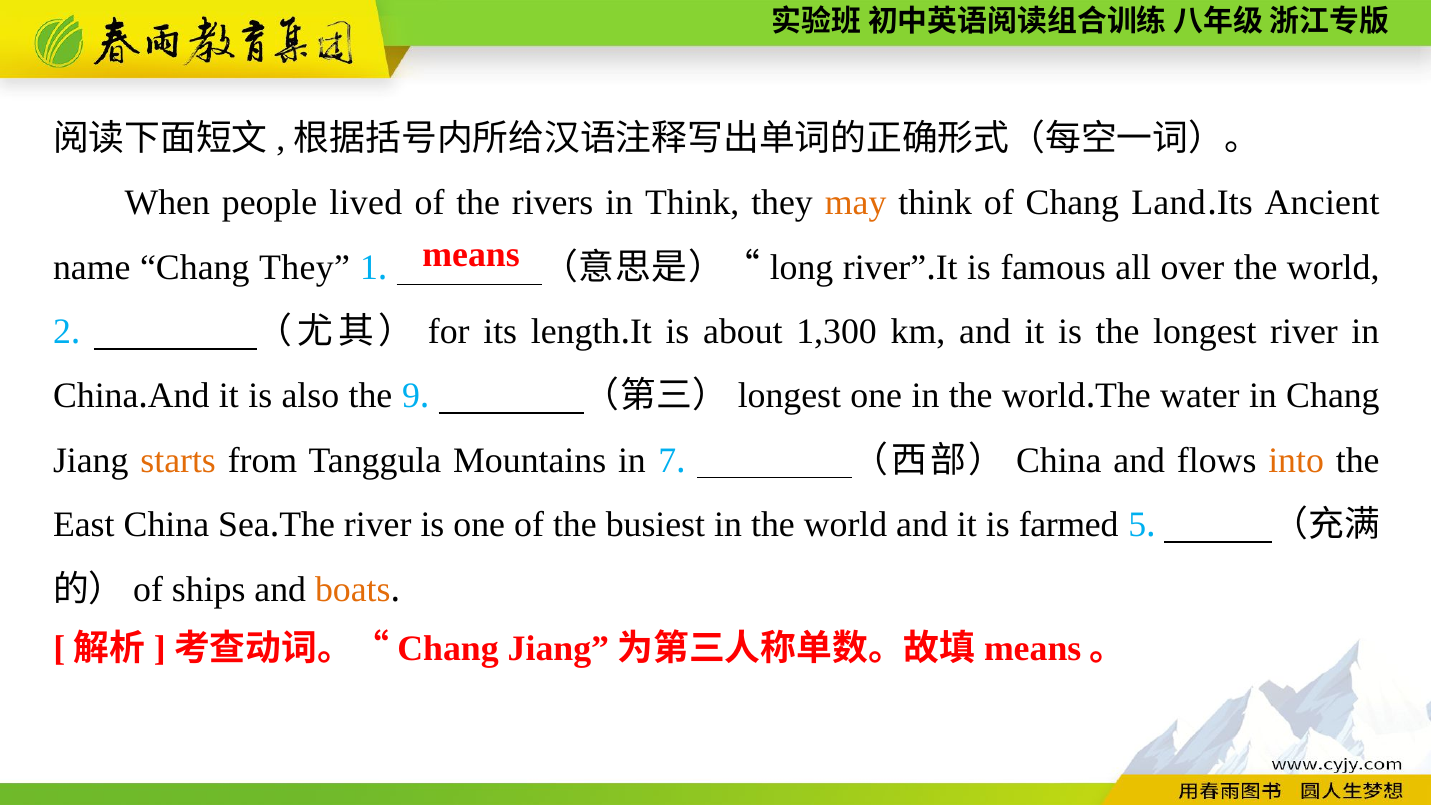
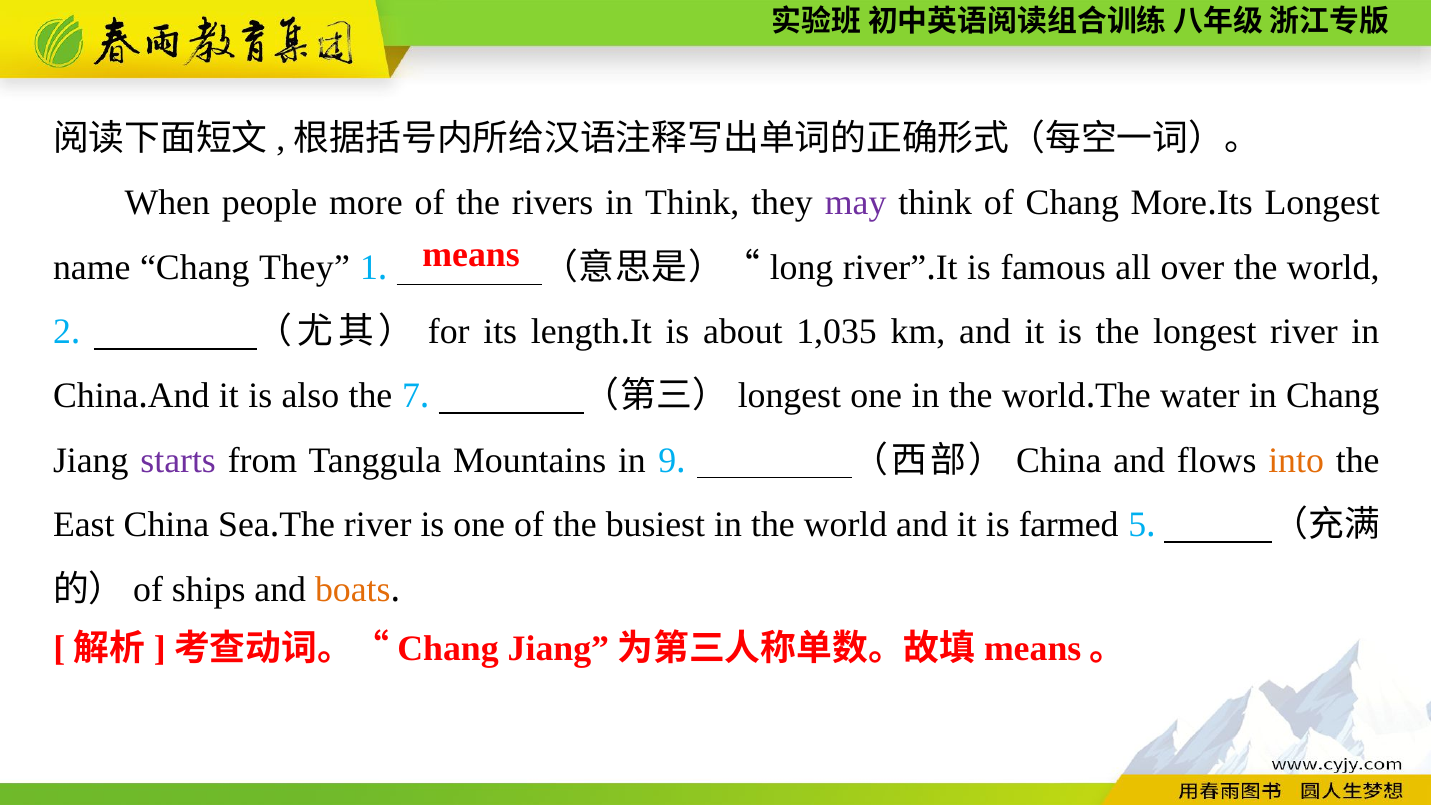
people lived: lived -> more (366, 203)
may colour: orange -> purple (856, 203)
Chang Land: Land -> More (1169, 203)
Its Ancient: Ancient -> Longest (1322, 203)
1,300: 1,300 -> 1,035 (837, 332)
9: 9 -> 7 (411, 396)
starts colour: orange -> purple (178, 460)
7: 7 -> 9 (667, 460)
